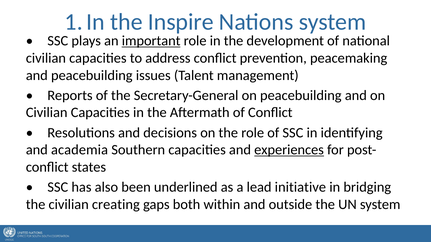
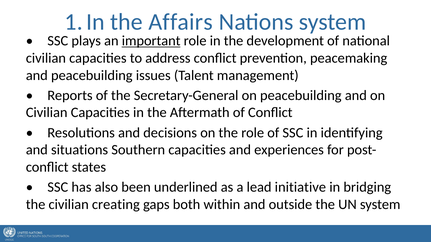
Inspire: Inspire -> Affairs (181, 22)
academia: academia -> situations (80, 150)
experiences underline: present -> none (289, 150)
